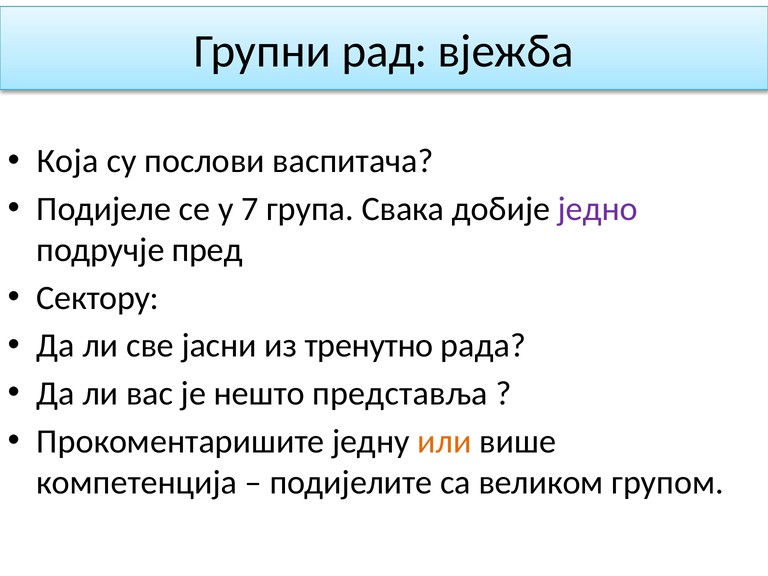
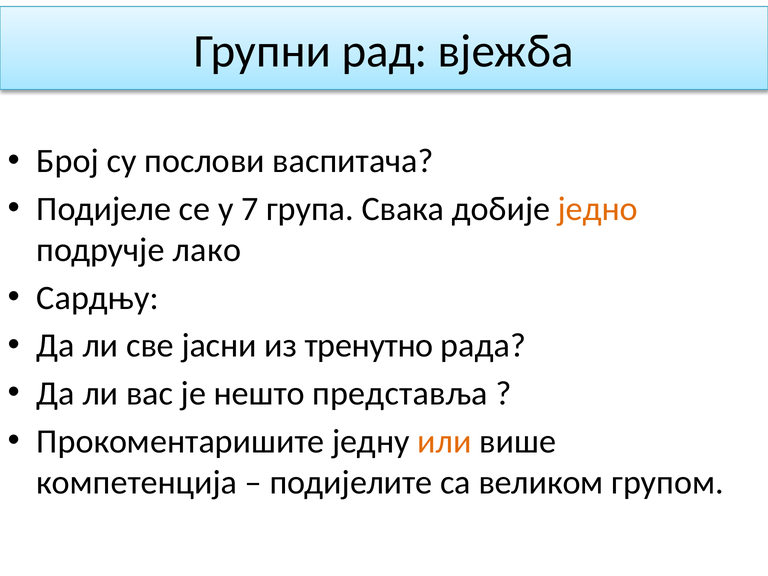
Која: Која -> Број (68, 161)
једно colour: purple -> orange (598, 209)
пред: пред -> лако (207, 250)
Сектору: Сектору -> Сардњу (98, 298)
